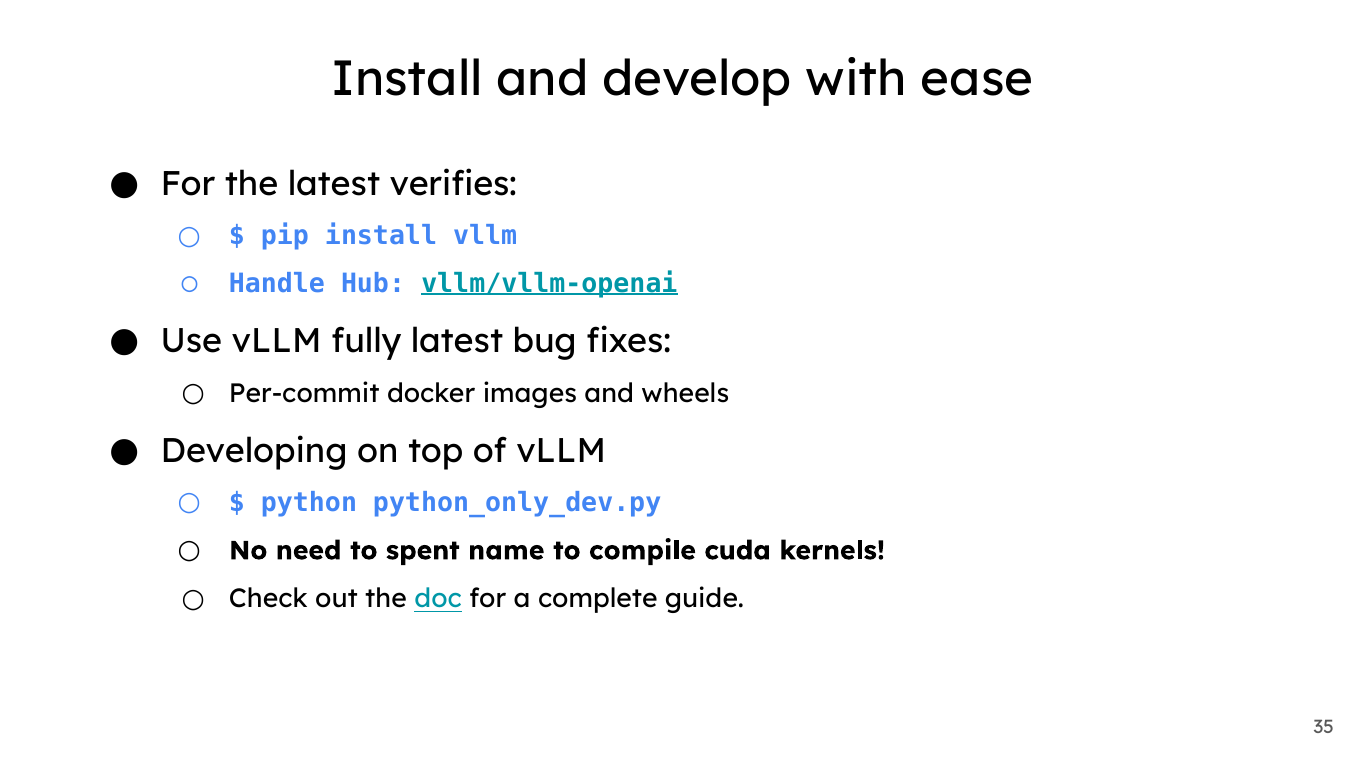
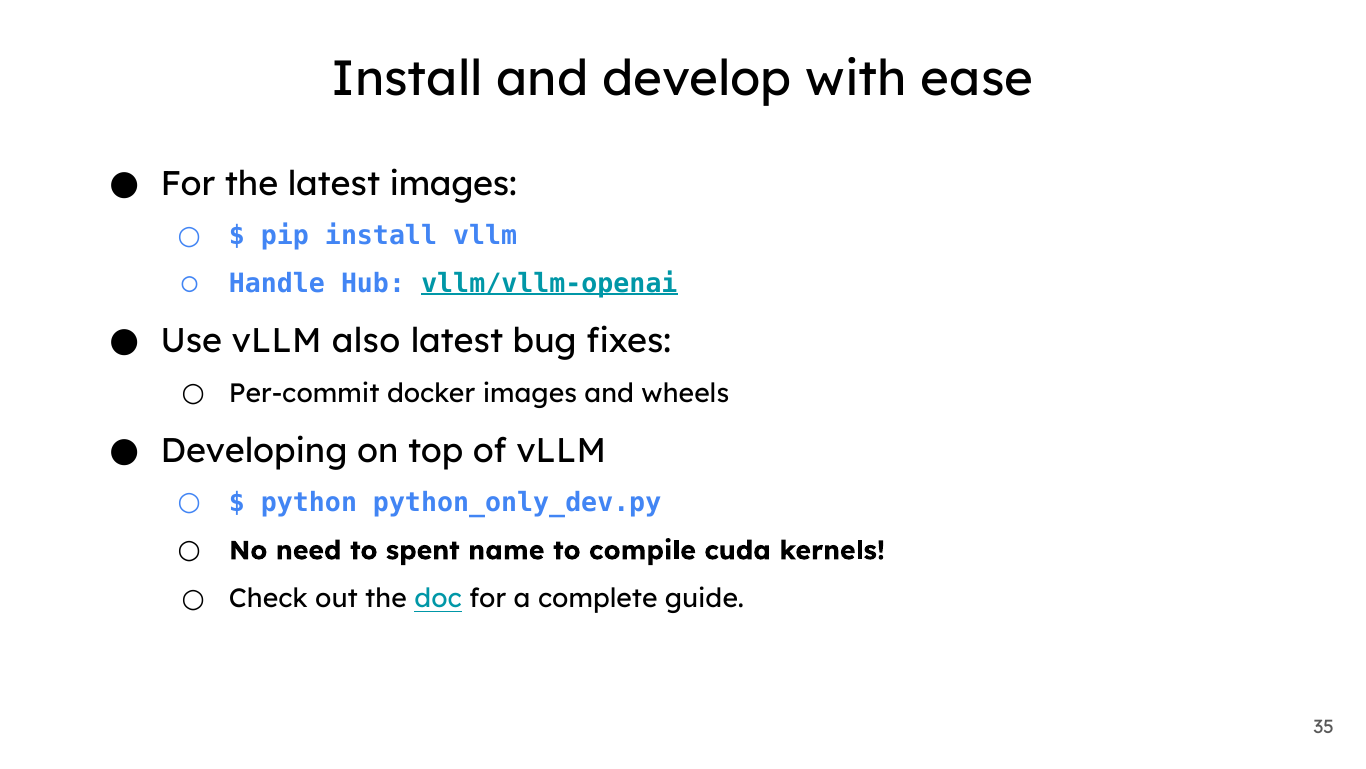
latest verifies: verifies -> images (453, 184)
fully: fully -> also (366, 341)
